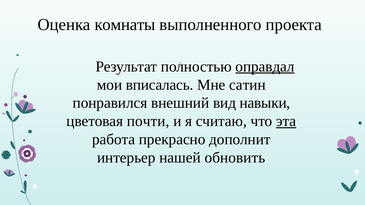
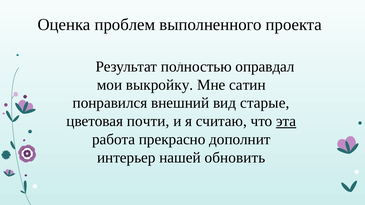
комнаты: комнаты -> проблем (125, 25)
оправдал underline: present -> none (265, 67)
вписалась: вписалась -> выкройку (160, 85)
навыки: навыки -> старые (265, 103)
